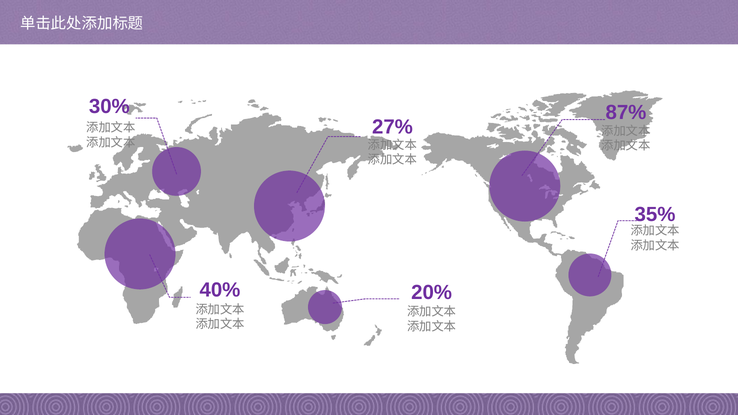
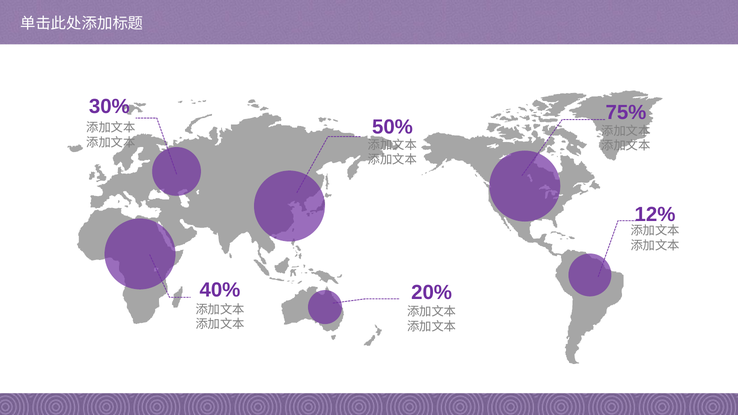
87%: 87% -> 75% (626, 112)
27%: 27% -> 50% (392, 127)
35%: 35% -> 12% (655, 214)
